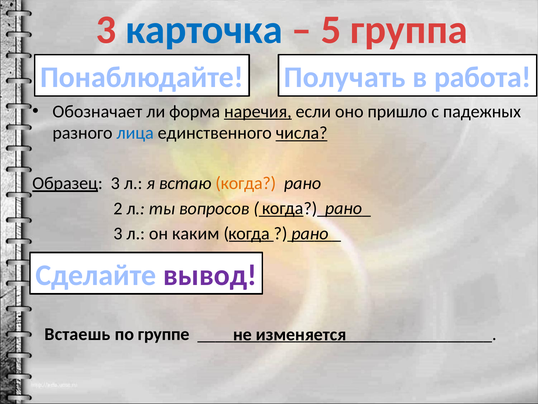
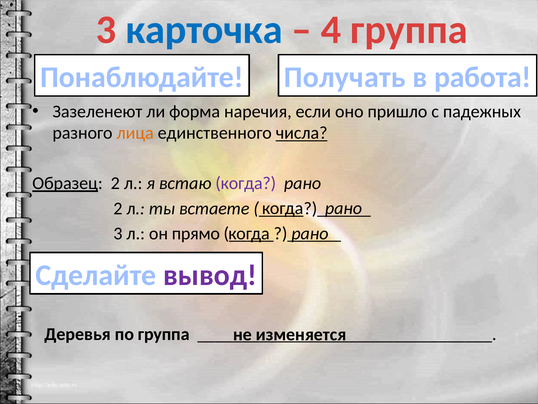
5: 5 -> 4 (331, 30)
Обозначает: Обозначает -> Зазеленеют (97, 111)
наречия underline: present -> none (258, 111)
лица colour: blue -> orange (135, 133)
Образец 3: 3 -> 2 (115, 183)
когда colour: orange -> purple (246, 183)
вопросов: вопросов -> встаете (214, 208)
каким: каким -> прямо (196, 233)
Встаешь: Встаешь -> Деревья (78, 334)
по группе: группе -> группа (164, 334)
